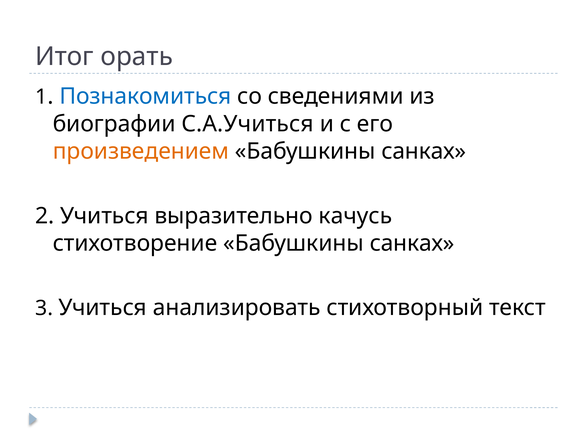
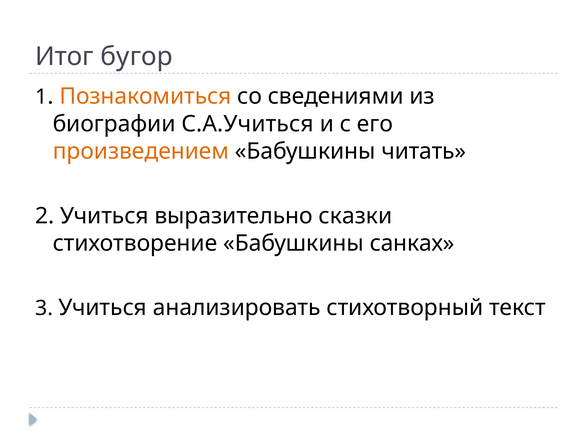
орать: орать -> бугор (137, 57)
Познакомиться colour: blue -> orange (145, 97)
санках: санках -> читать (424, 151)
качусь: качусь -> сказки (355, 216)
